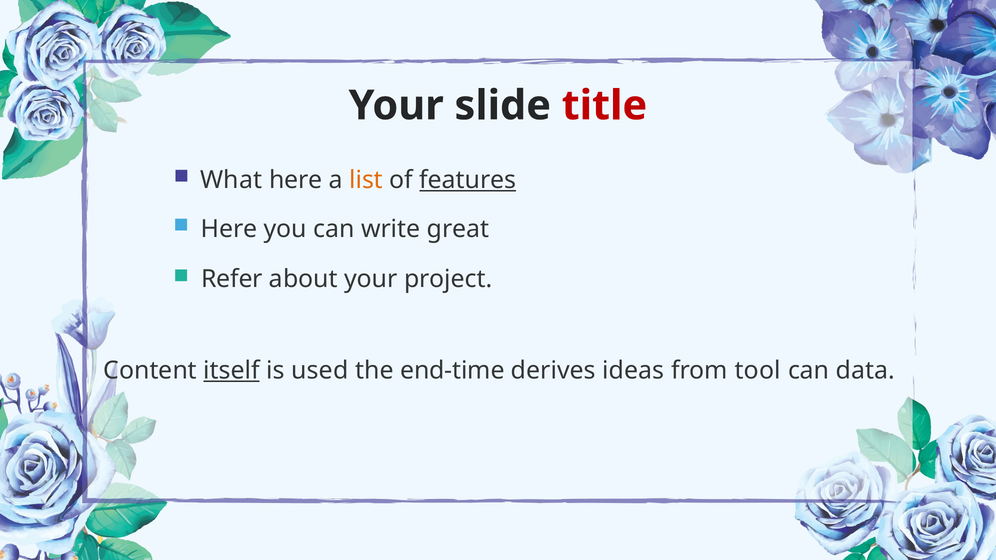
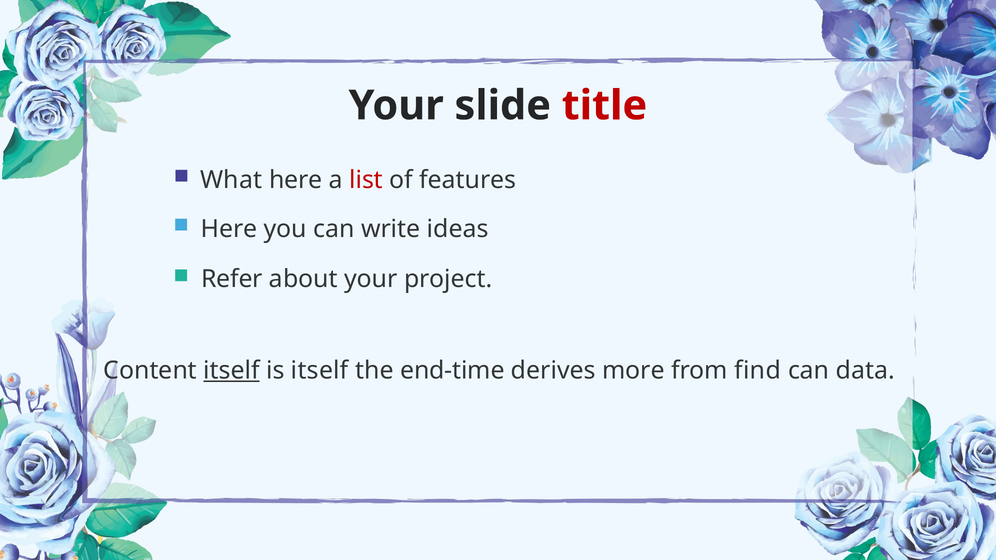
list colour: orange -> red (366, 180)
features underline: present -> none (468, 180)
great: great -> ideas (458, 229)
is used: used -> itself (320, 371)
ideas: ideas -> more (633, 371)
tool: tool -> find (758, 371)
